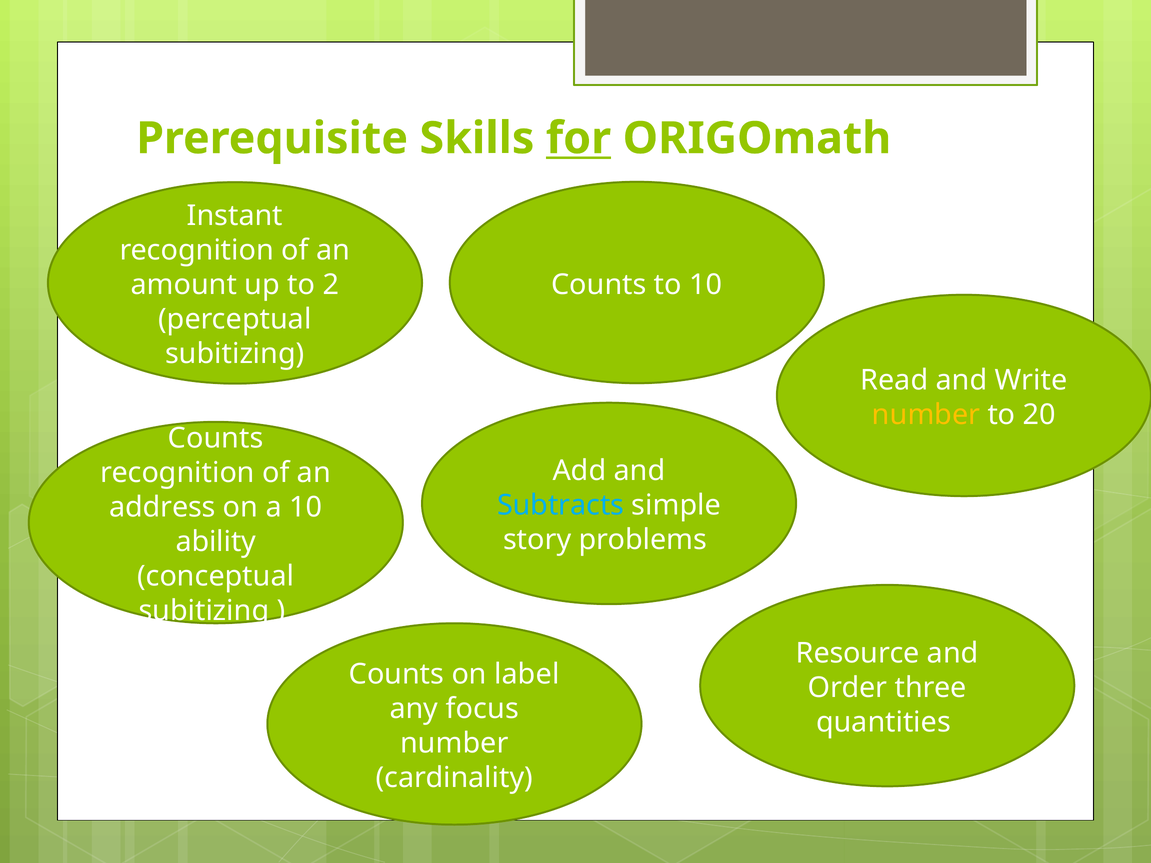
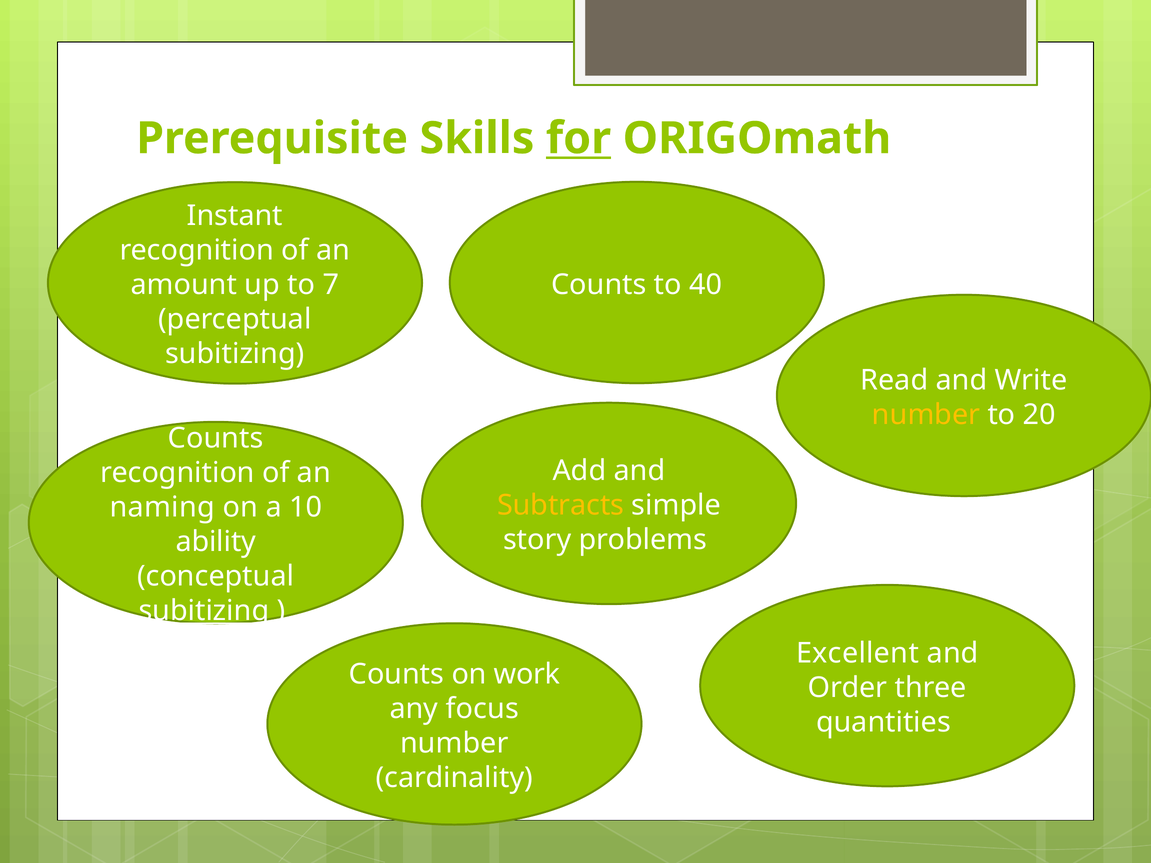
to 10: 10 -> 40 (706, 285)
2: 2 -> 7 (331, 285)
Subtracts colour: light blue -> yellow (561, 506)
address: address -> naming (162, 507)
subitizing underline: none -> present (204, 611)
Resource: Resource -> Excellent (858, 653)
label: label -> work (527, 674)
